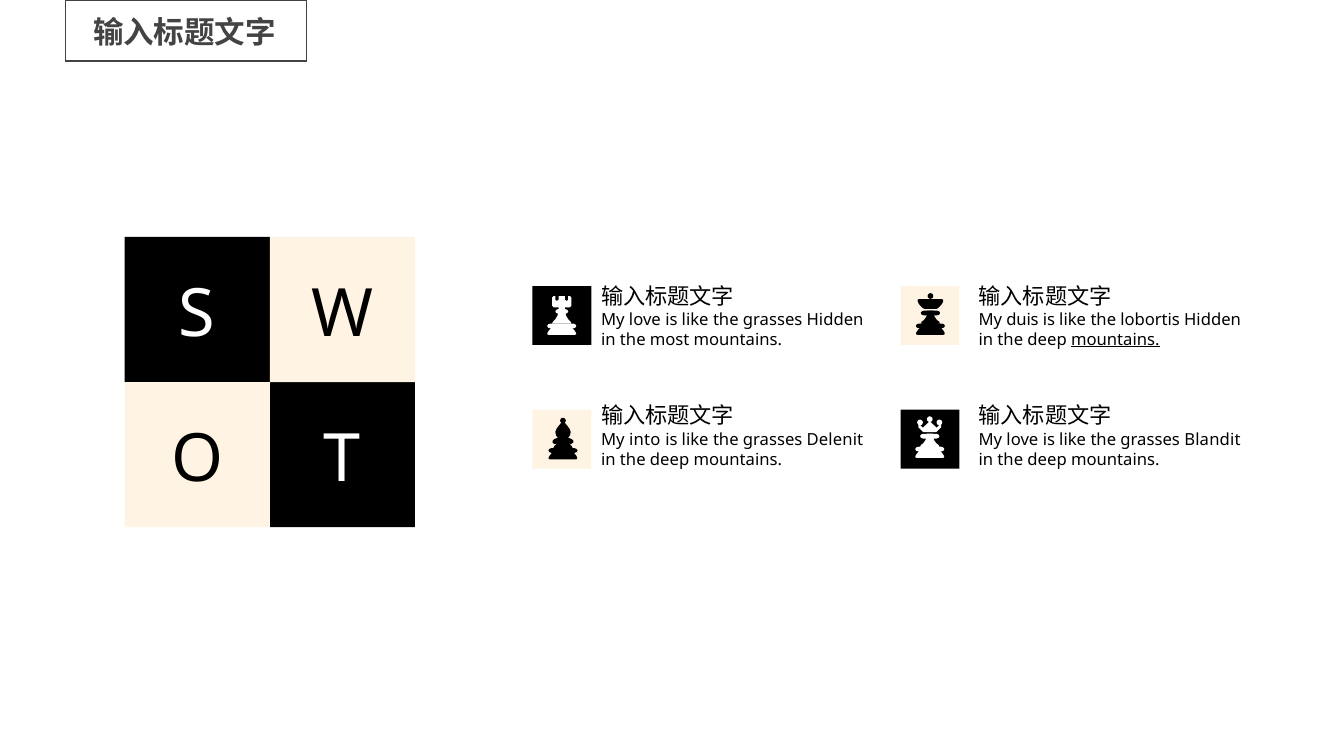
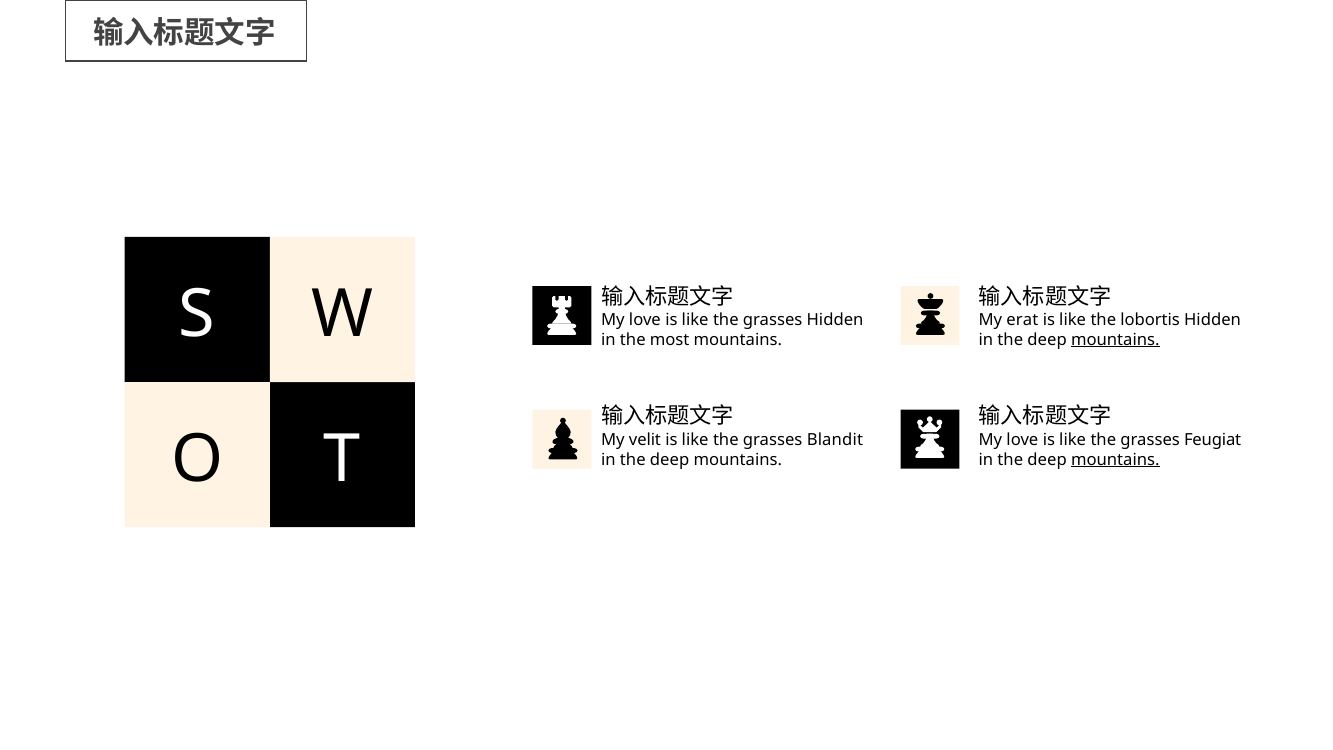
duis: duis -> erat (1022, 320)
into: into -> velit (645, 439)
Delenit: Delenit -> Blandit (835, 439)
Blandit: Blandit -> Feugiat (1213, 439)
mountains underline: none -> present (1115, 459)
